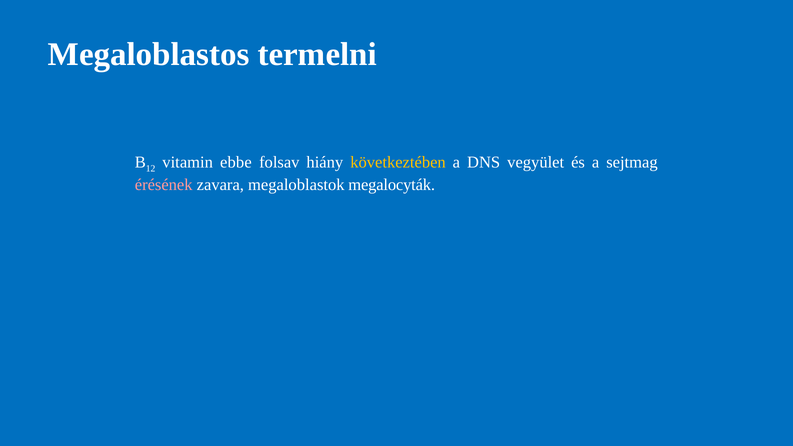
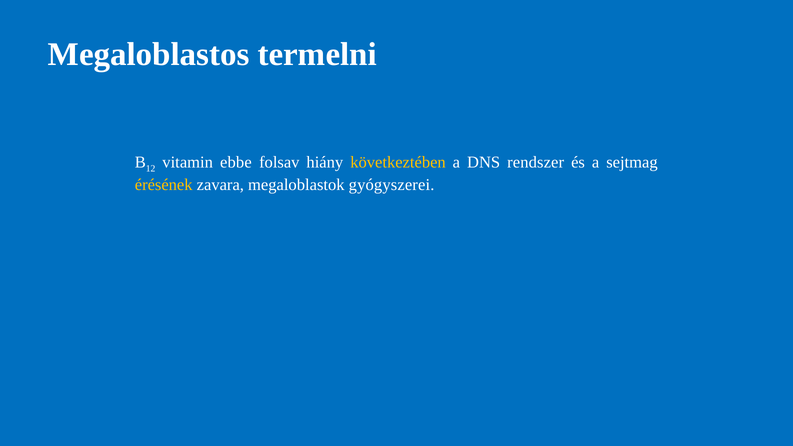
vegyület: vegyület -> rendszer (536, 162)
érésének colour: pink -> yellow (164, 185)
megalocyták: megalocyták -> gyógyszerei (392, 185)
